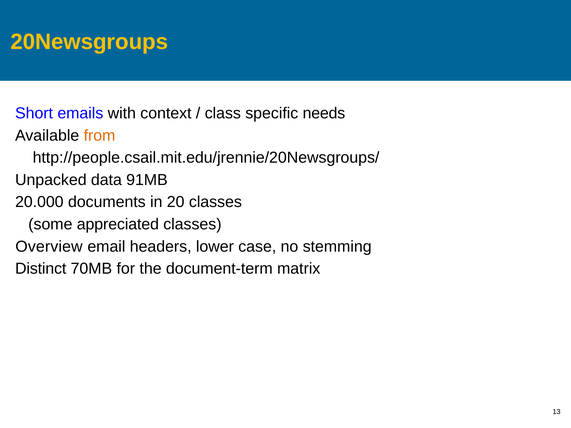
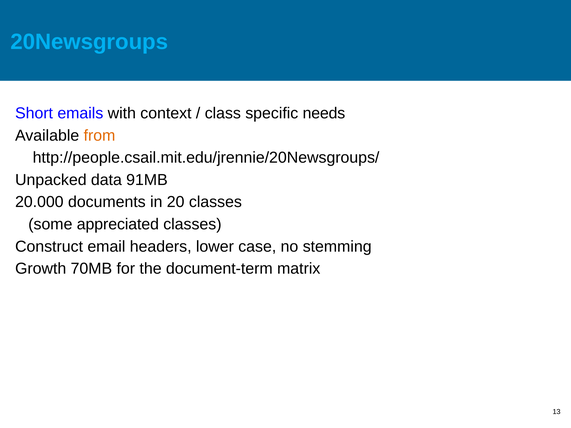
20Newsgroups colour: yellow -> light blue (89, 42)
Overview: Overview -> Construct (49, 247)
Distinct: Distinct -> Growth (41, 269)
